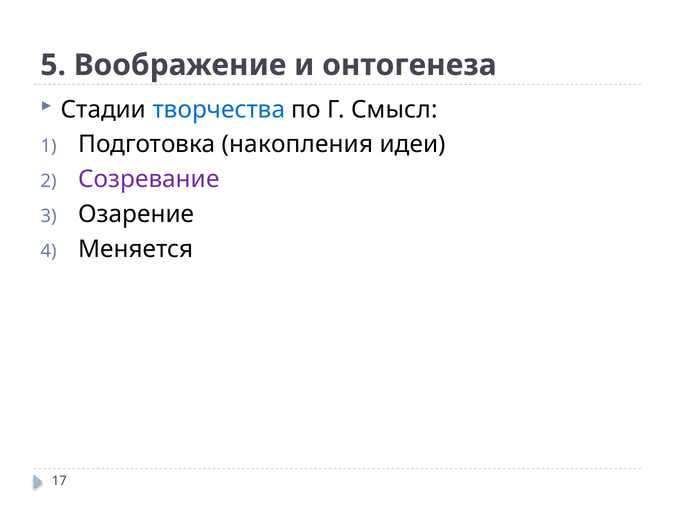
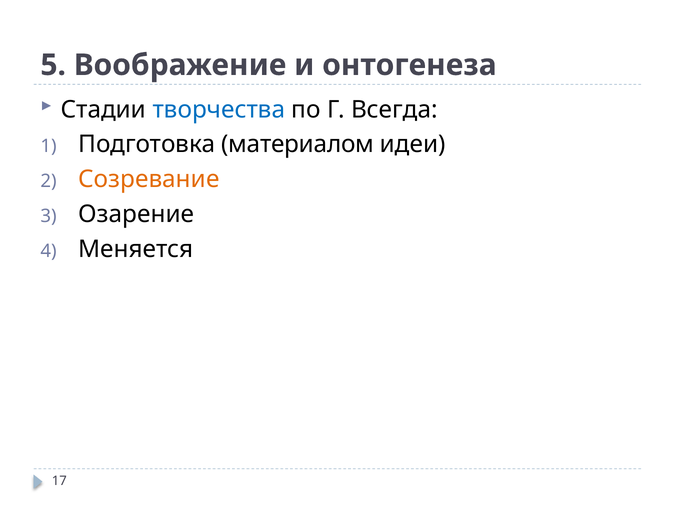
Смысл: Смысл -> Всегда (394, 110)
накопления: накопления -> материалом (298, 145)
Созревание colour: purple -> orange (149, 179)
